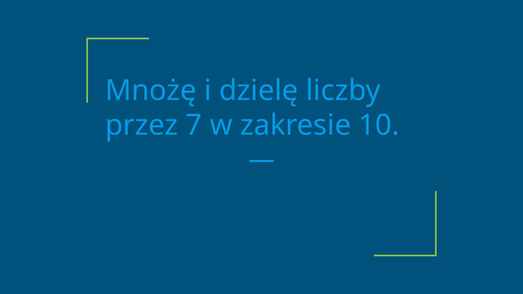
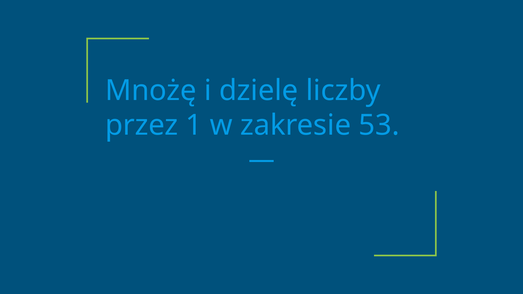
7: 7 -> 1 (194, 125)
10: 10 -> 53 (379, 125)
